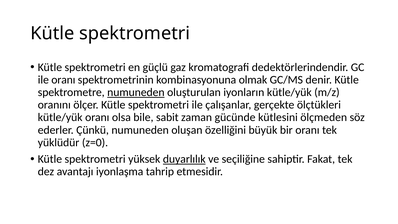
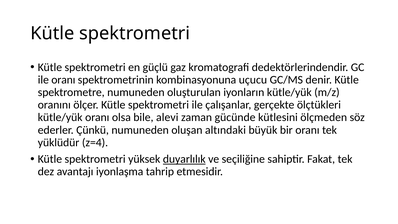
olmak: olmak -> uçucu (253, 80)
numuneden underline: present -> none (136, 92)
sabit: sabit -> alevi (167, 117)
özelliğini: özelliğini -> altındaki (225, 130)
z=0: z=0 -> z=4 (95, 142)
